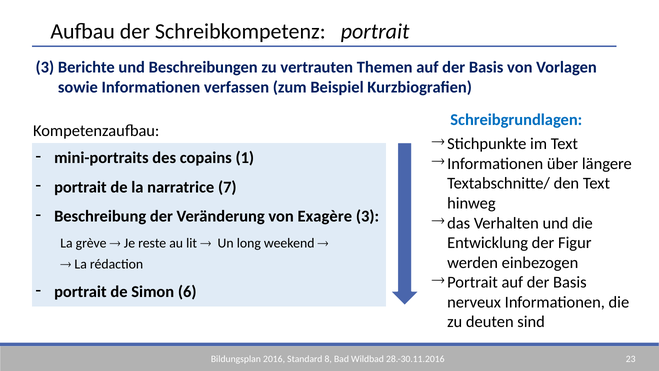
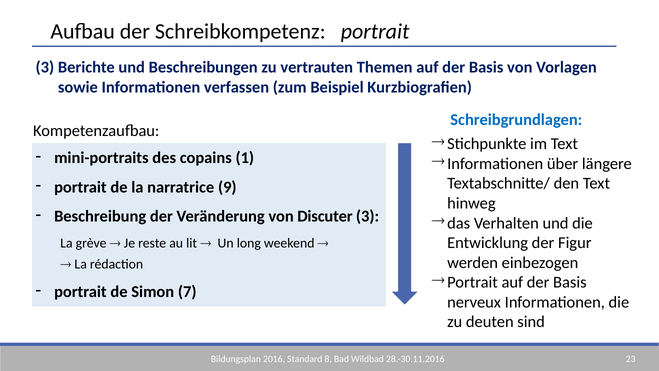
7: 7 -> 9 (227, 187)
Exagère: Exagère -> Discuter (325, 216)
6: 6 -> 7 (187, 292)
